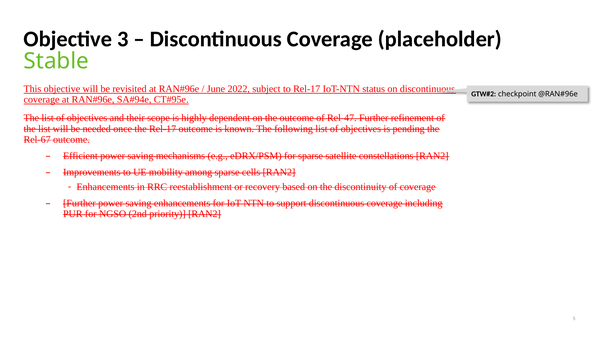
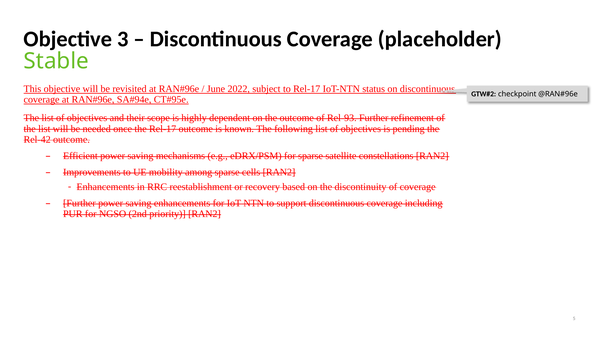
Rel-47: Rel-47 -> Rel-93 (342, 118)
Rel-67: Rel-67 -> Rel-42 (37, 139)
